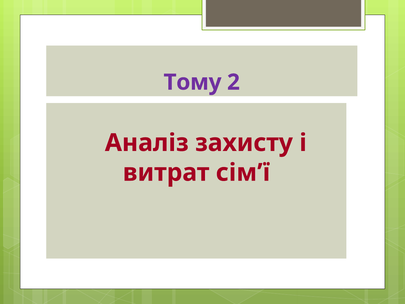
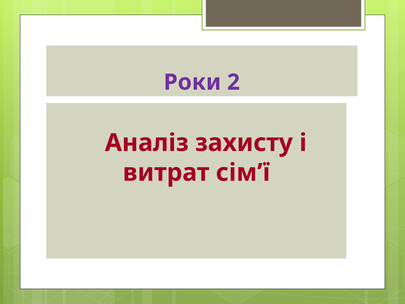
Тому: Тому -> Роки (192, 82)
